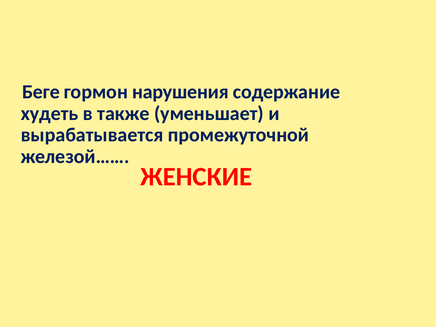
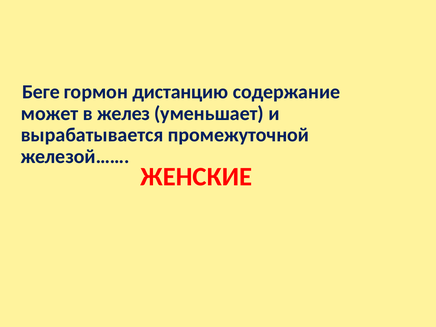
нарушения: нарушения -> дистанцию (180, 92)
худеть: худеть -> может (50, 113)
также: также -> желез (124, 113)
